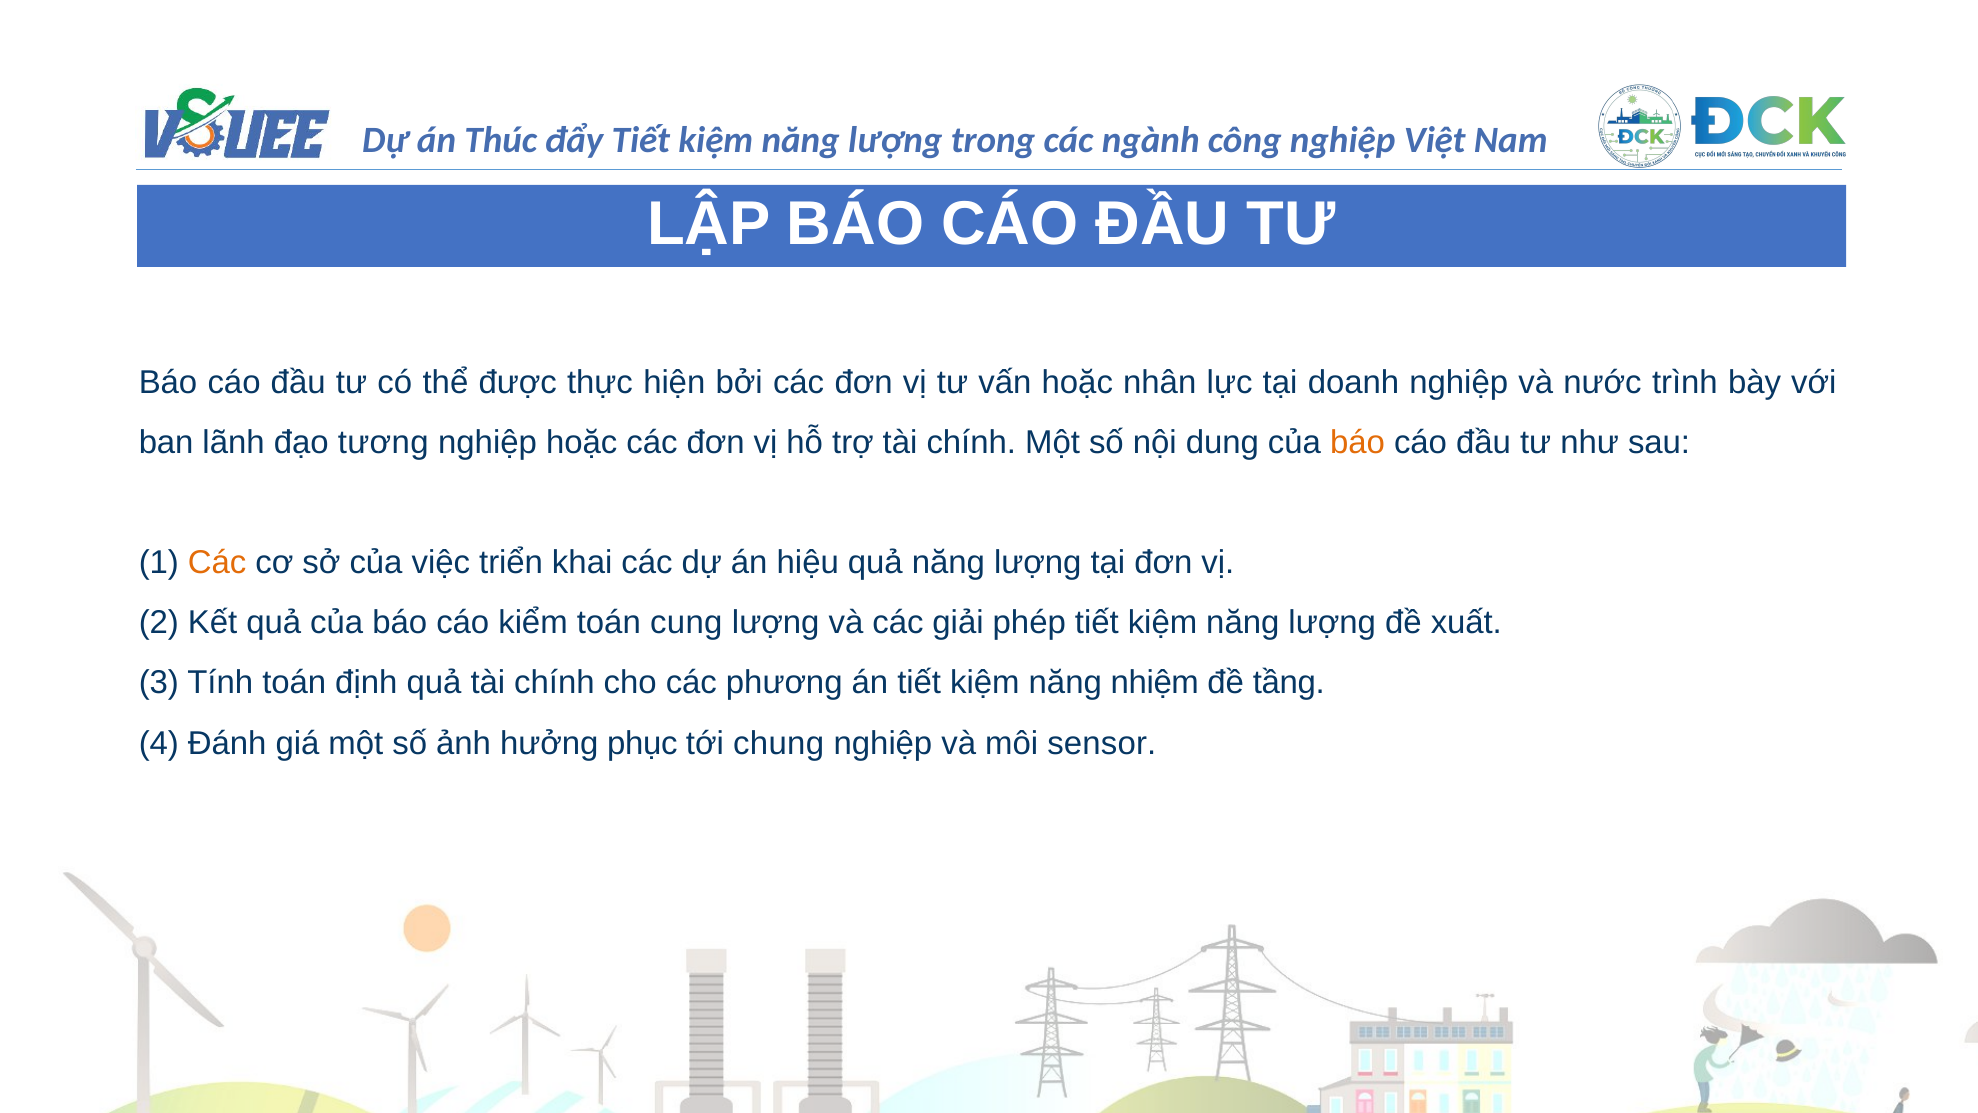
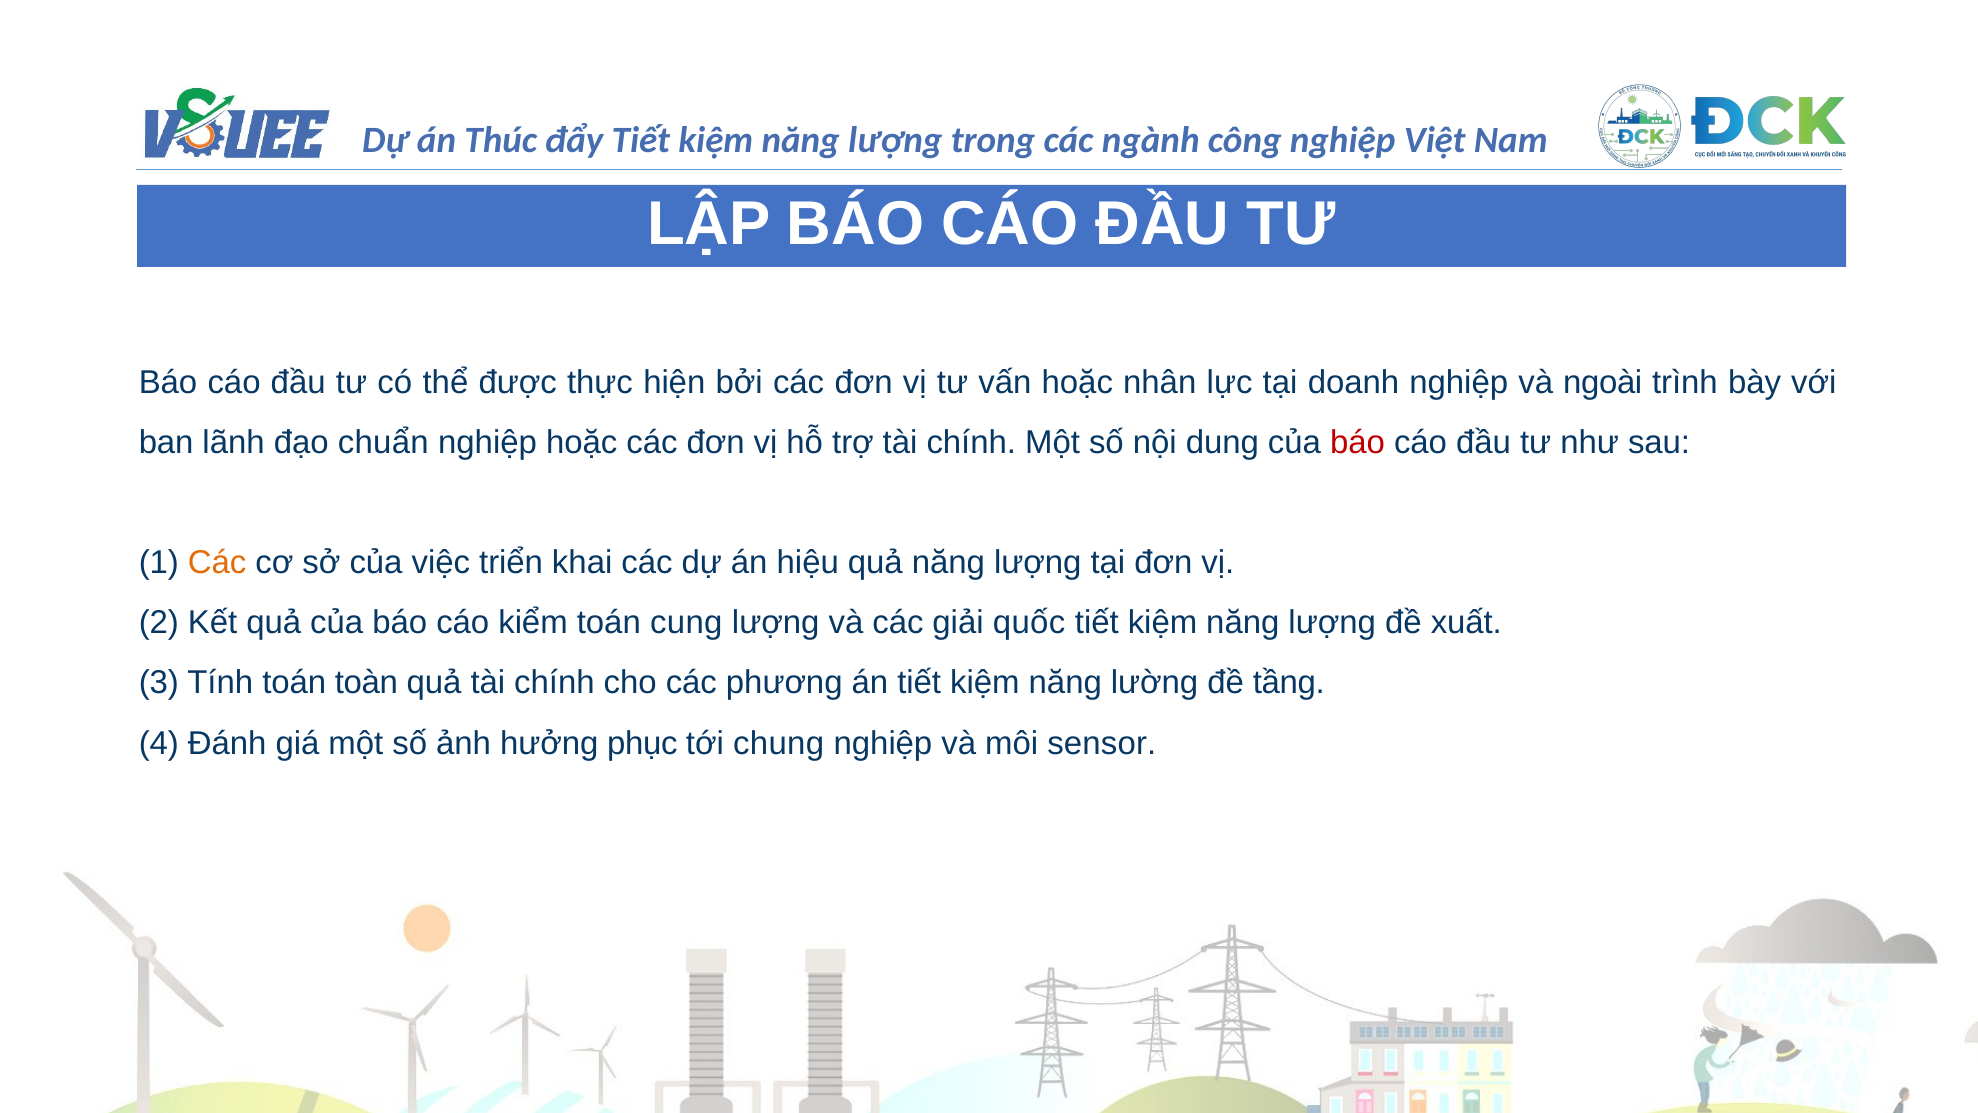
nước: nước -> ngoài (1603, 383)
tương: tương -> chuẩn (383, 442)
báo colour: orange -> red (1358, 442)
phép: phép -> quốc (1029, 623)
định: định -> toàn (366, 683)
nhiệm: nhiệm -> lường (1155, 683)
